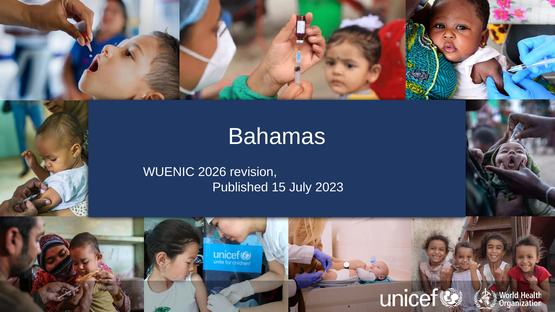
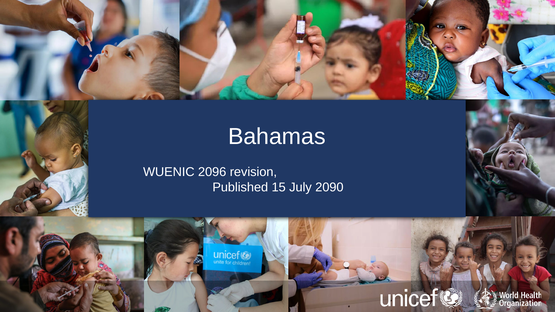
2026: 2026 -> 2096 (212, 172)
2023: 2023 -> 2090 (329, 187)
